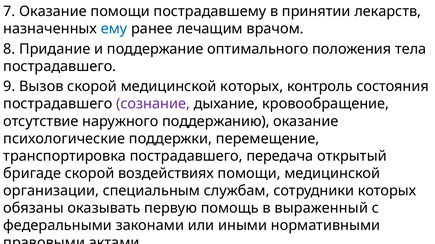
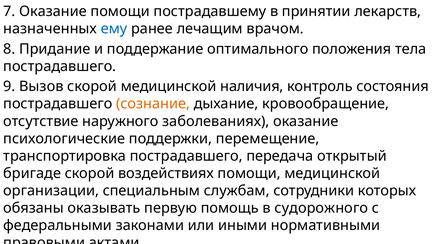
медицинской которых: которых -> наличия (252, 87)
сознание colour: purple -> orange (153, 104)
поддержанию: поддержанию -> заболеваниях (216, 122)
выраженный: выраженный -> судорожного (321, 209)
